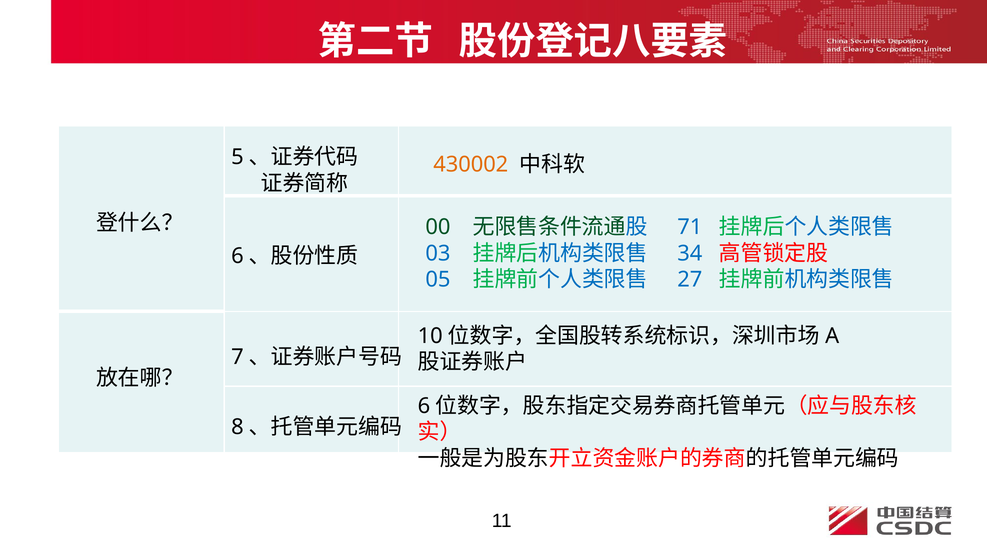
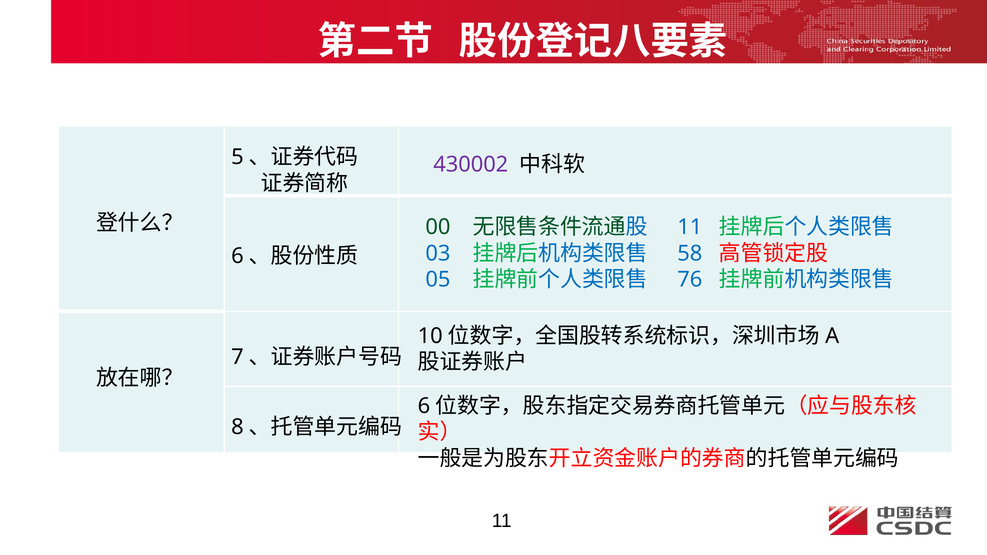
430002 colour: orange -> purple (471, 165)
71: 71 -> 11 (690, 227)
34: 34 -> 58 (690, 253)
27: 27 -> 76 (690, 280)
